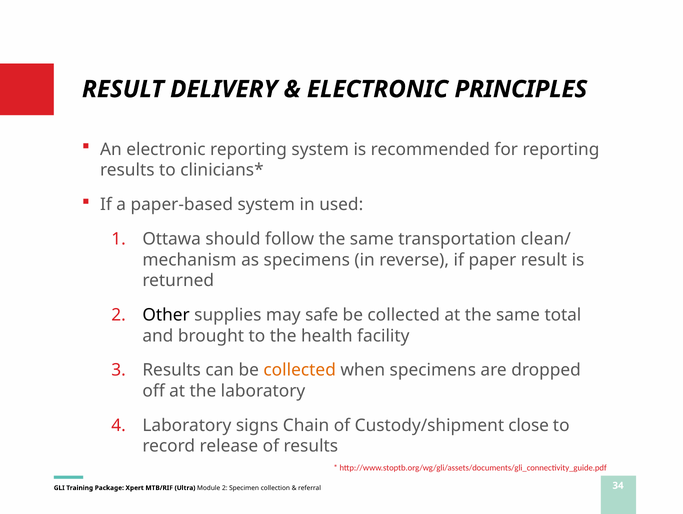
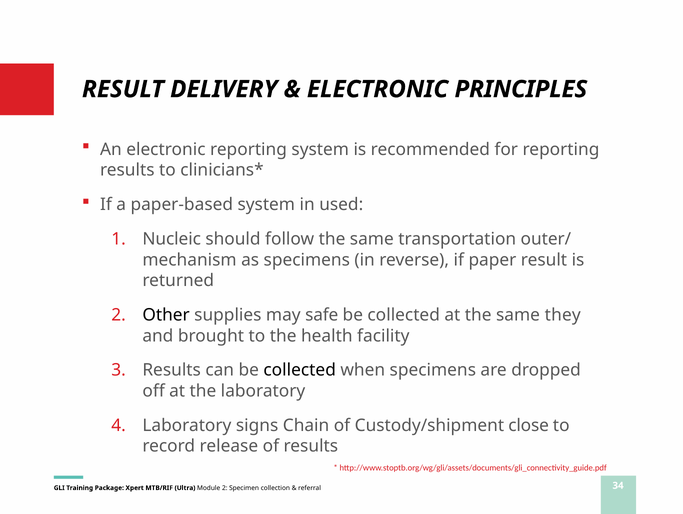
Ottawa: Ottawa -> Nucleic (172, 239)
clean/: clean/ -> outer/ (546, 239)
total: total -> they (563, 315)
collected colour: orange -> black (300, 370)
